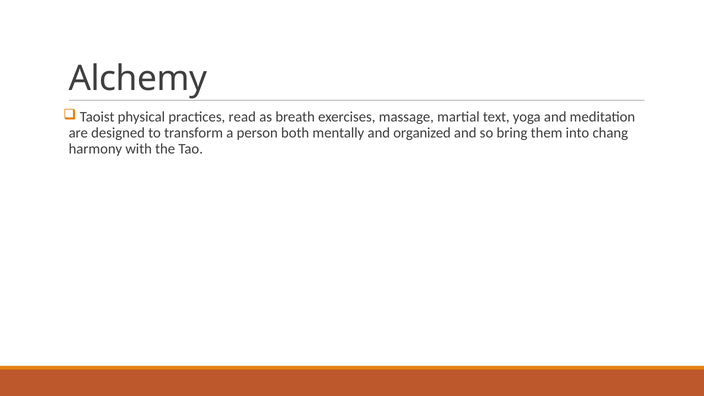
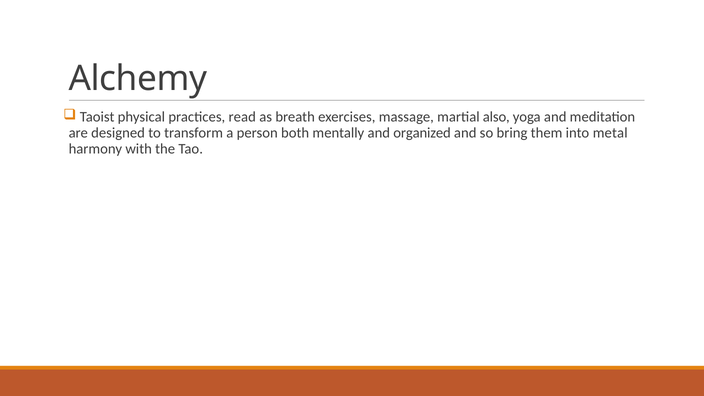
text: text -> also (496, 117)
chang: chang -> metal (610, 133)
